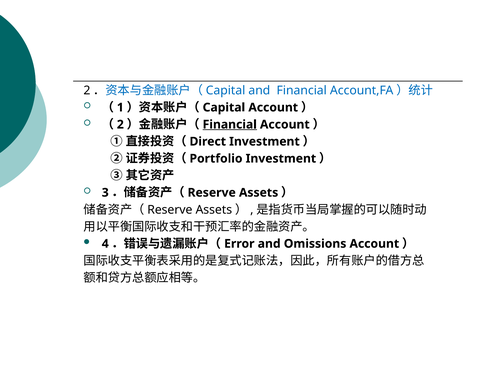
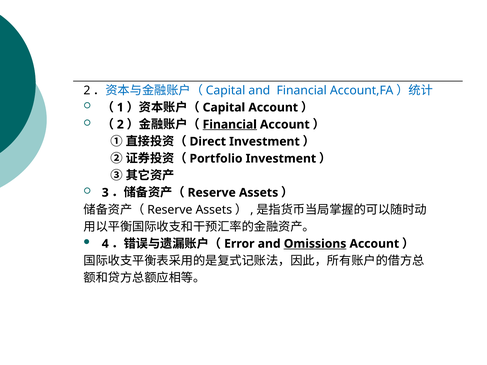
Omissions underline: none -> present (315, 244)
